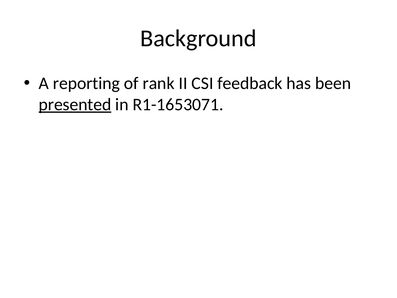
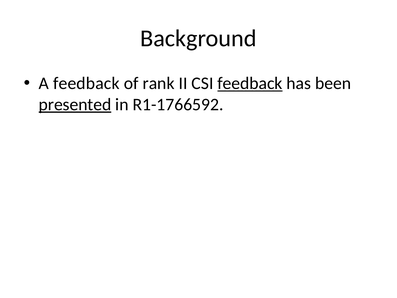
A reporting: reporting -> feedback (86, 83)
feedback underline: none -> present (250, 83)
R1-1653071: R1-1653071 -> R1-1766592 (178, 104)
